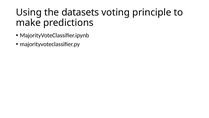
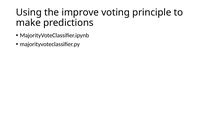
datasets: datasets -> improve (80, 12)
